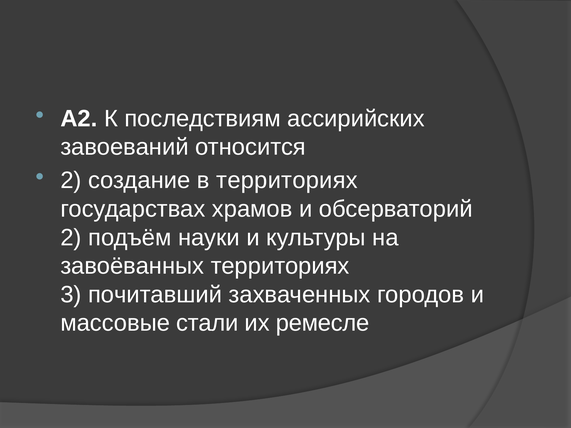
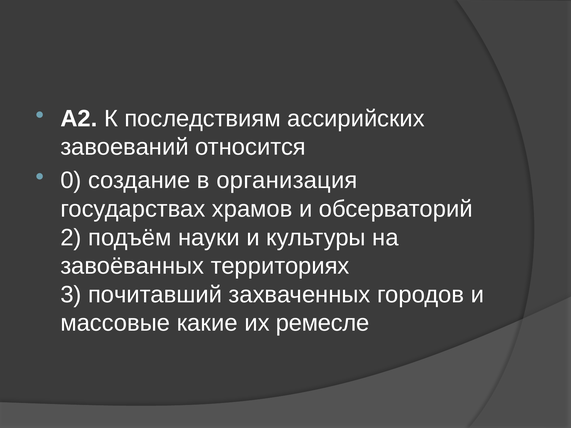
2: 2 -> 0 (71, 181)
в территориях: территориях -> организация (287, 181)
стали: стали -> какие (207, 323)
